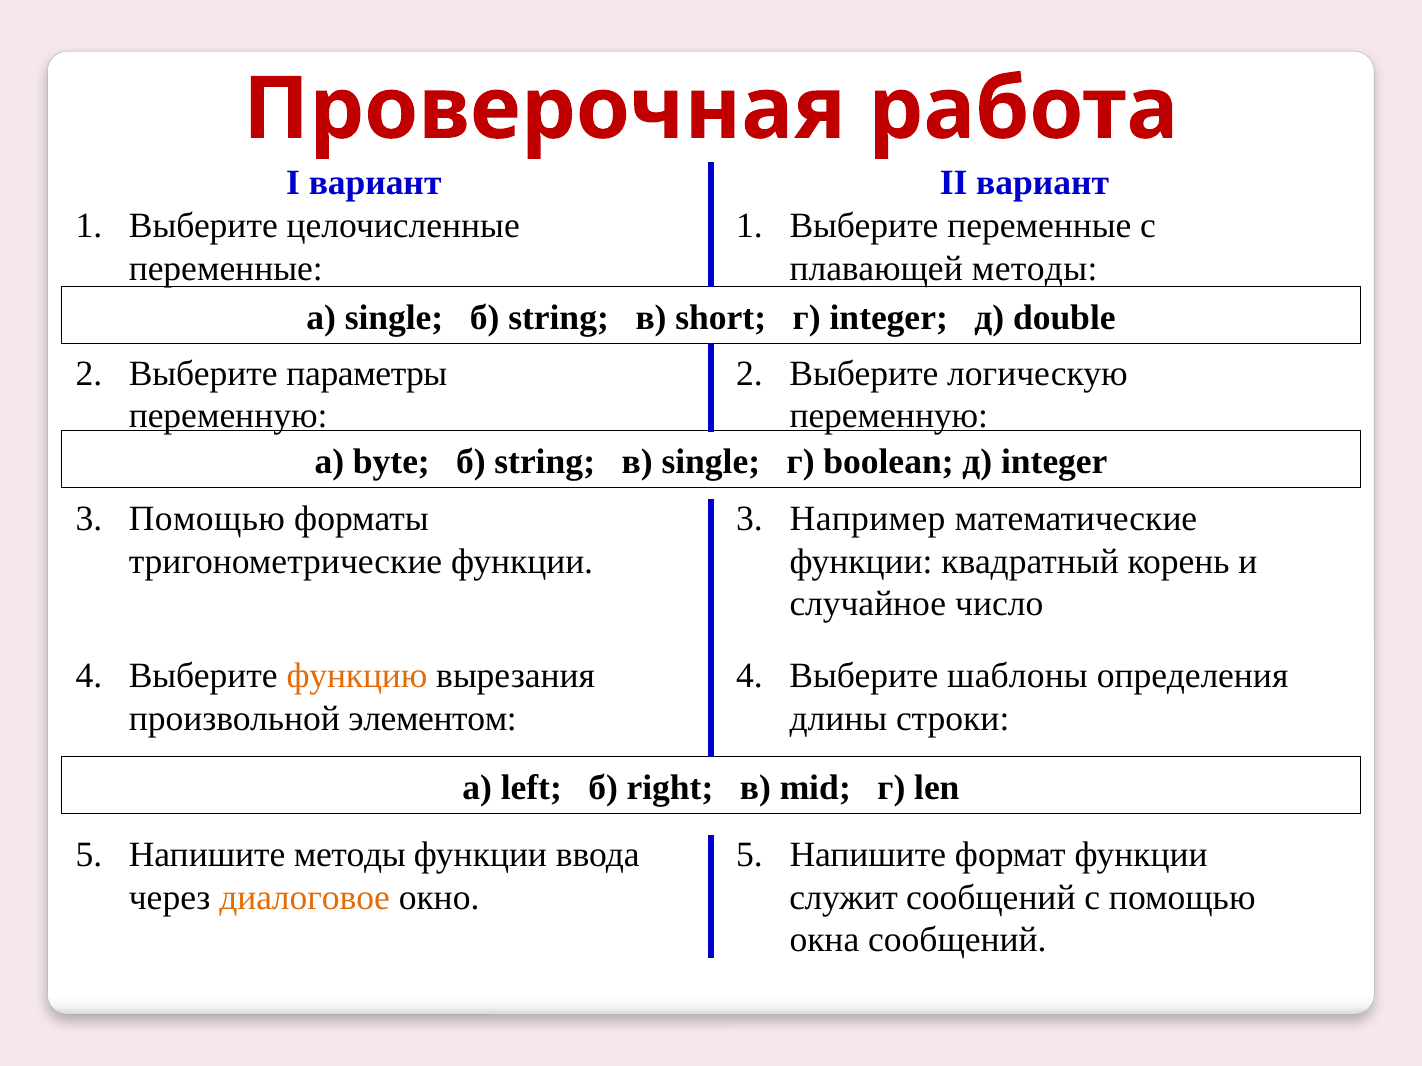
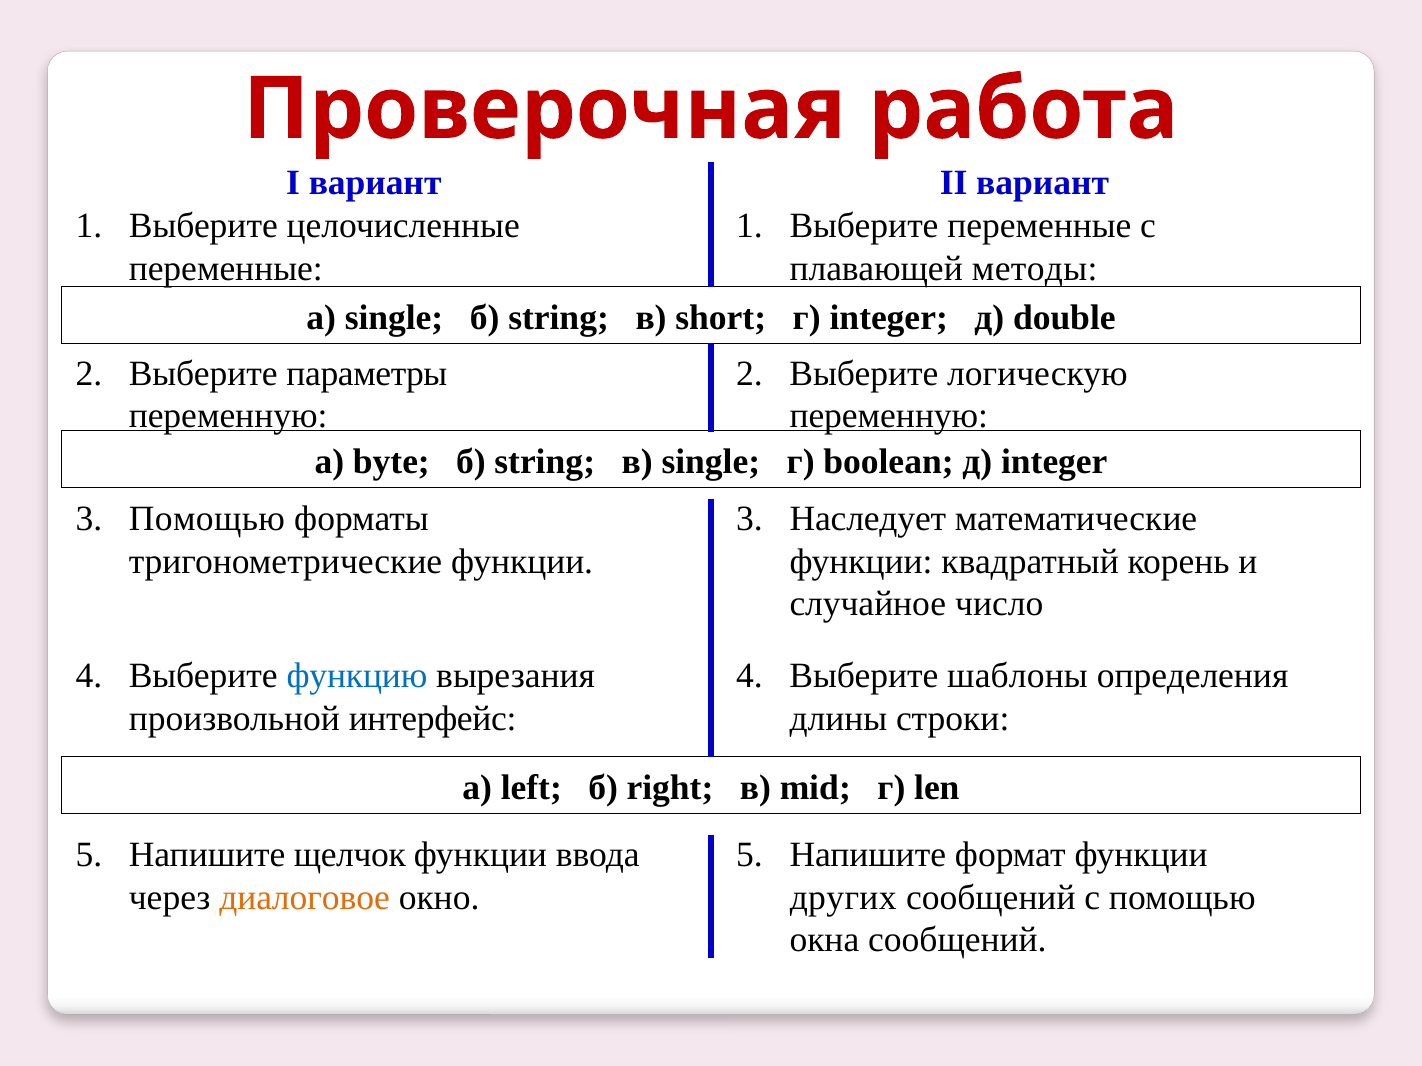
Например: Например -> Наследует (868, 519)
функцию colour: orange -> blue (357, 676)
элементом: элементом -> интерфейс (433, 719)
Напишите методы: методы -> щелчок (350, 855)
служит: служит -> других (843, 898)
